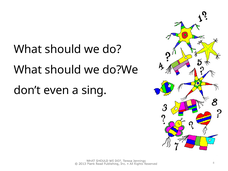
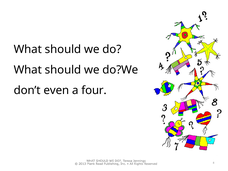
sing: sing -> four (94, 90)
